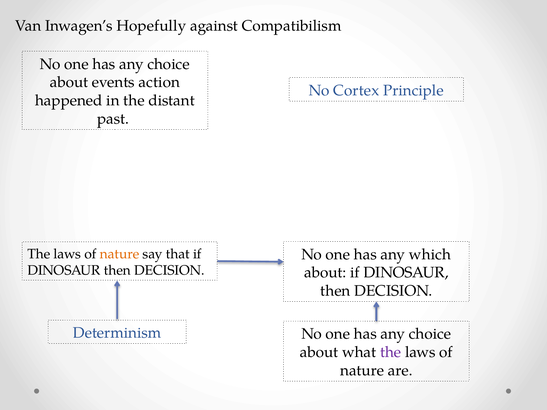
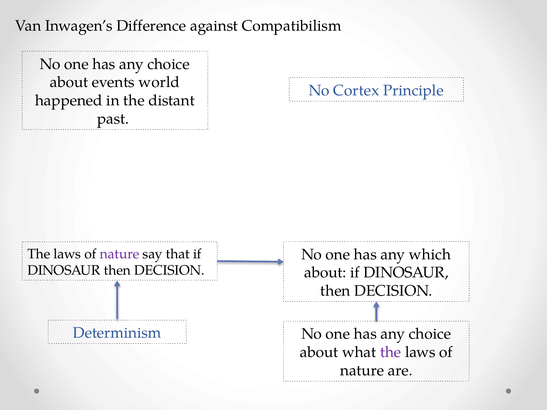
Hopefully: Hopefully -> Difference (151, 26)
action: action -> world (159, 82)
nature colour: orange -> purple (120, 254)
